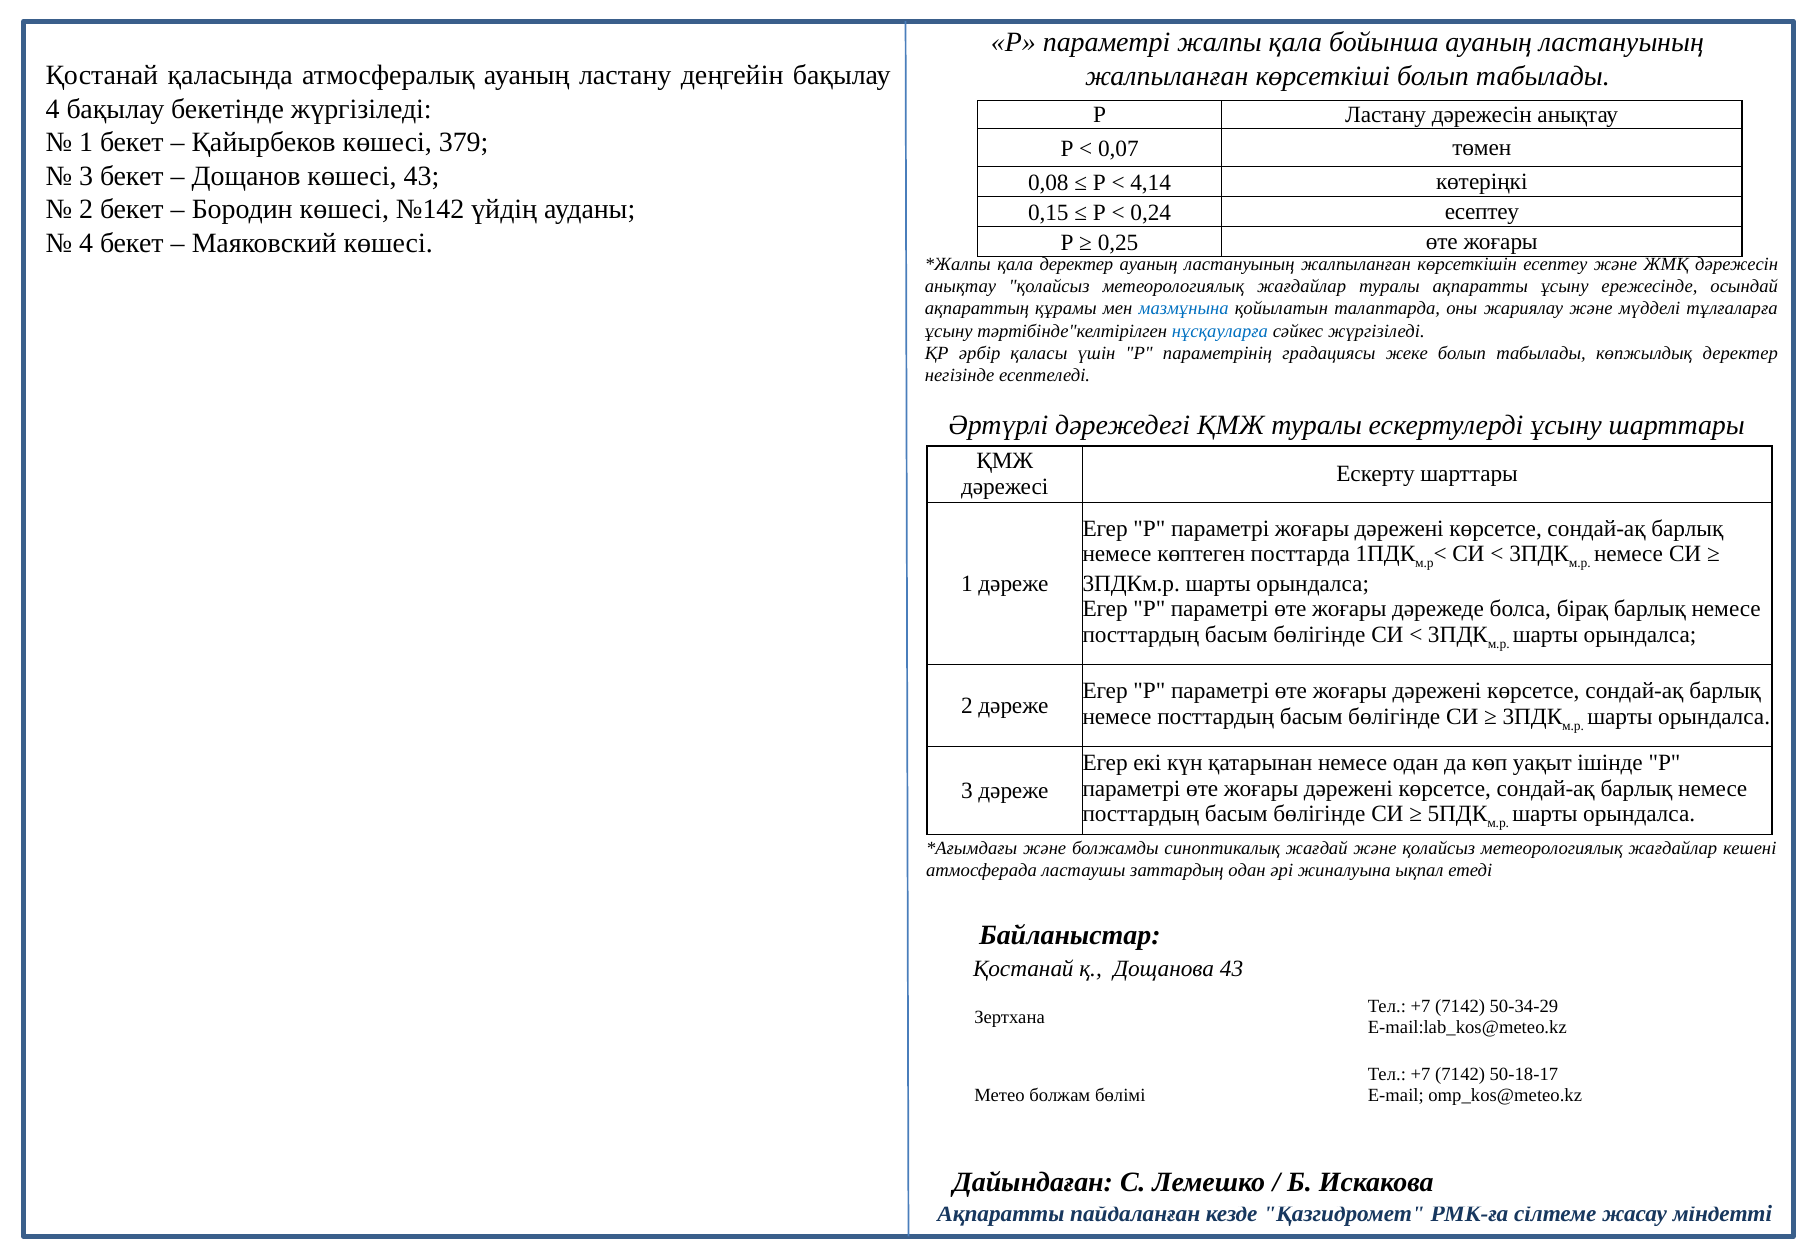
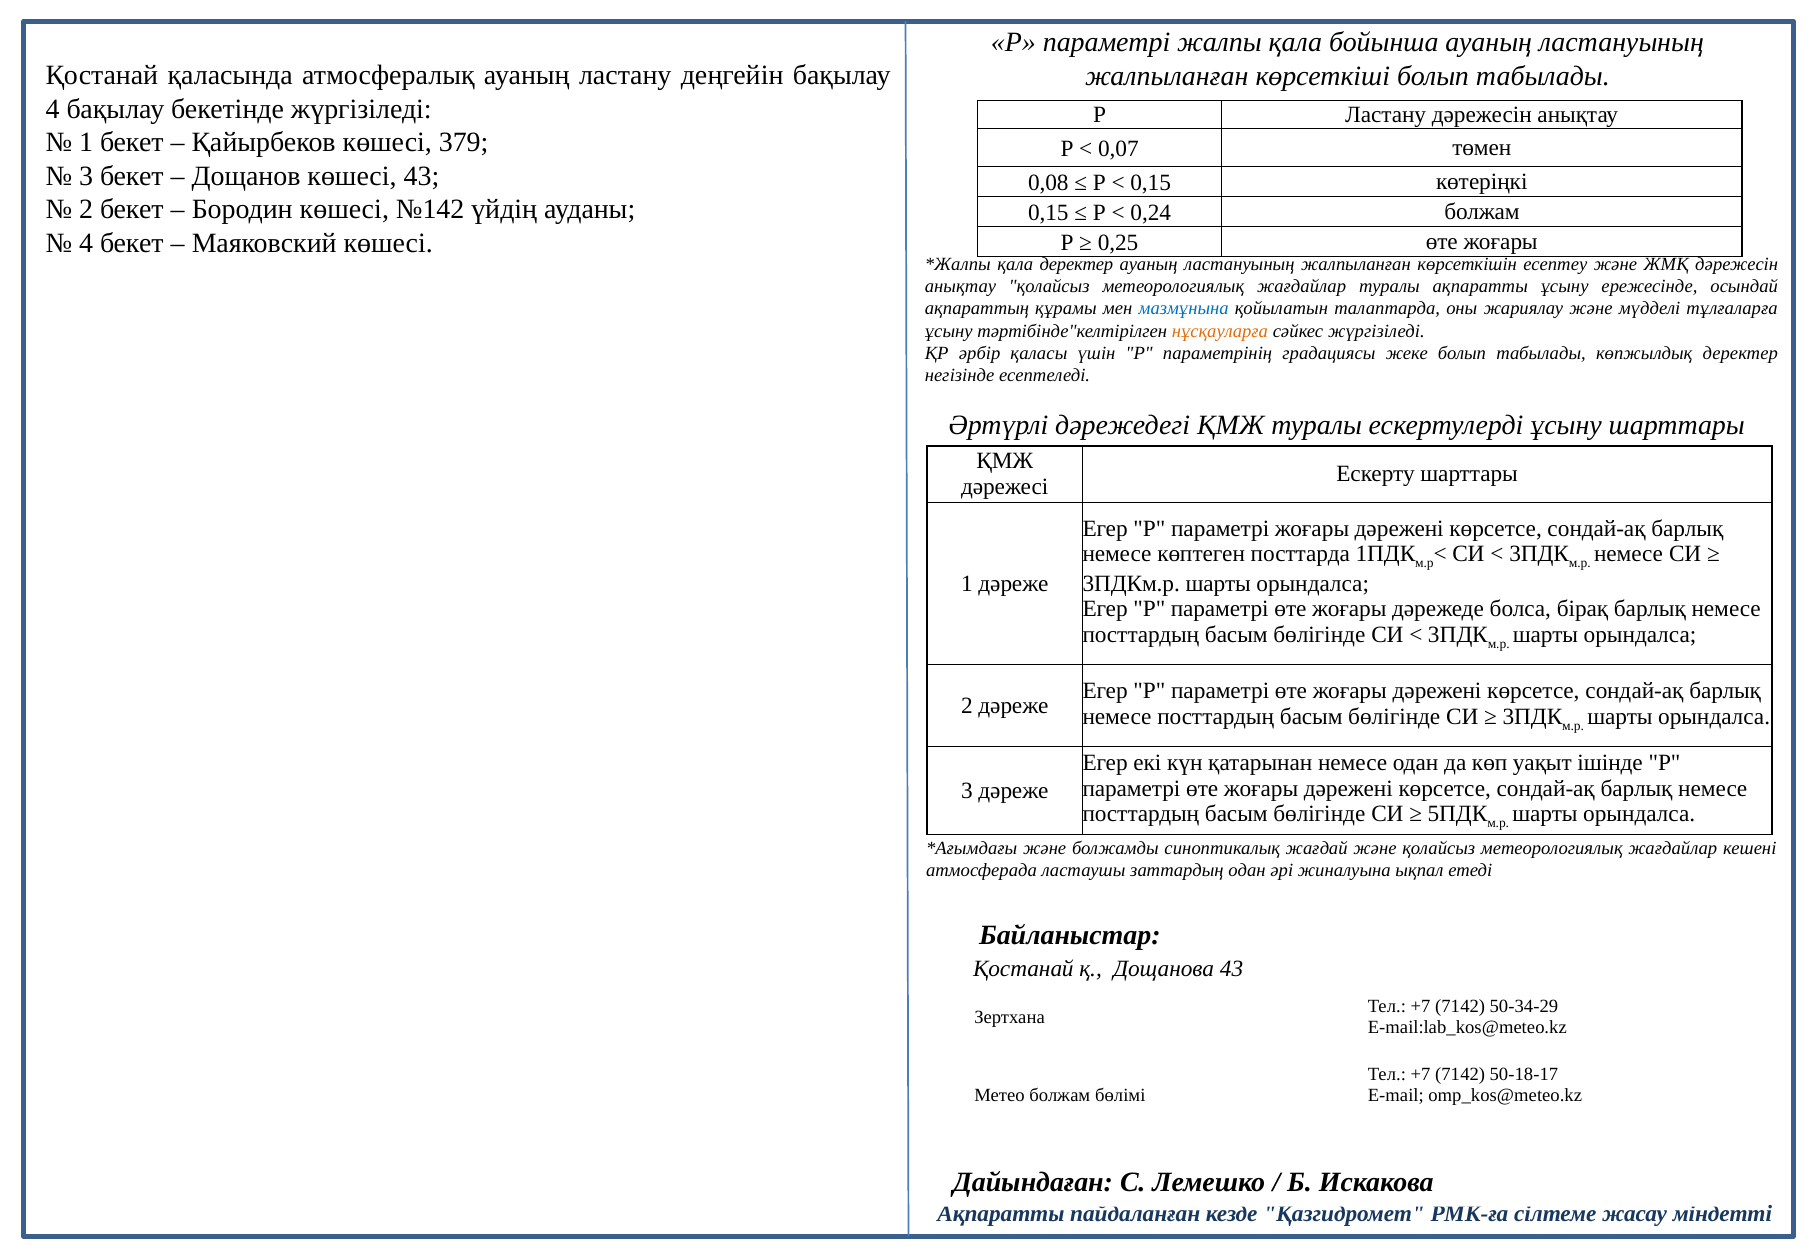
4,14: 4,14 -> 0,15 (1151, 183)
0,24 есептеу: есептеу -> болжам (1482, 212)
нұсқауларға colour: blue -> orange (1220, 331)
